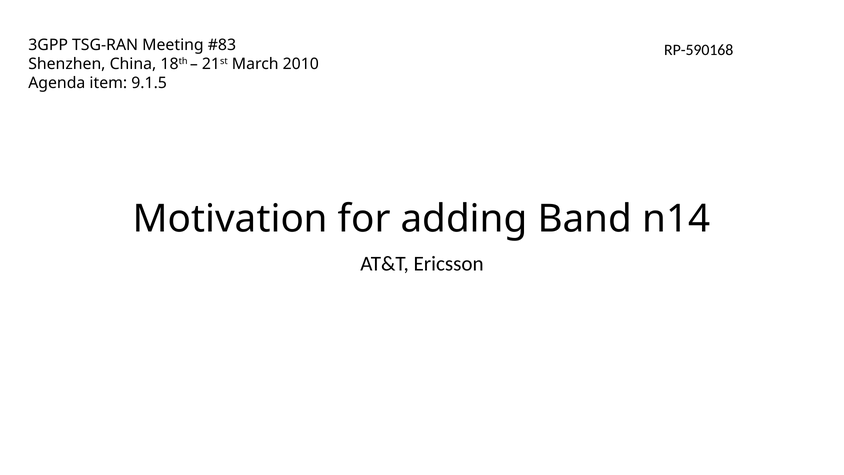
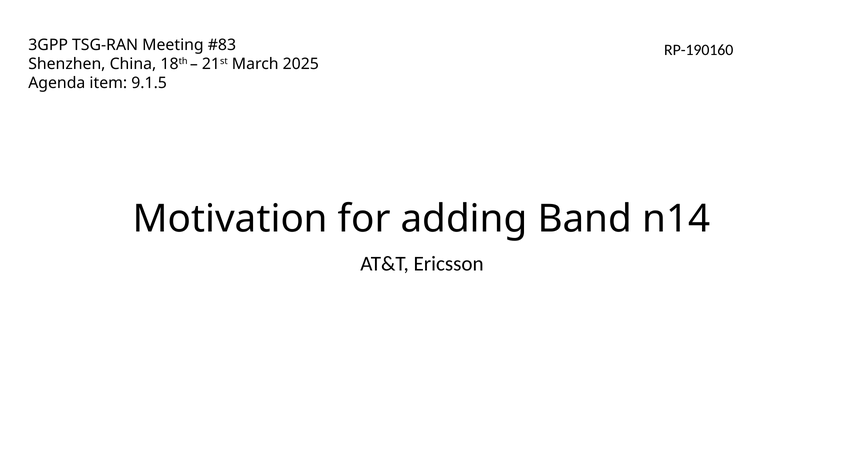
RP-590168: RP-590168 -> RP-190160 (699, 50)
2010: 2010 -> 2025 (301, 64)
